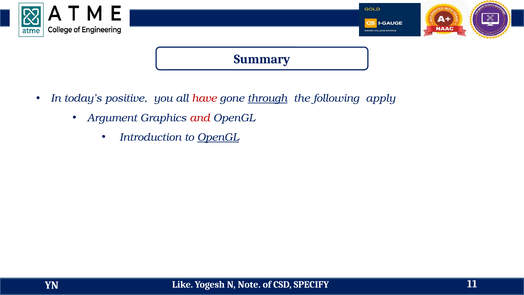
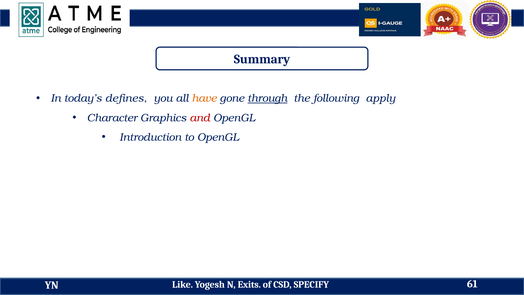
positive: positive -> defines (126, 98)
have colour: red -> orange (204, 98)
Argument: Argument -> Character (112, 118)
OpenGL underline: present -> none (218, 137)
Note: Note -> Exits (249, 284)
11: 11 -> 61 (472, 284)
